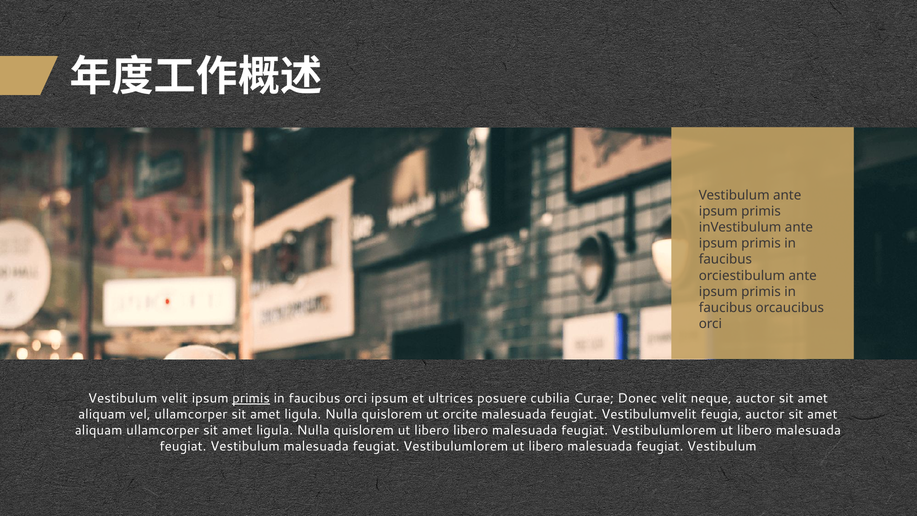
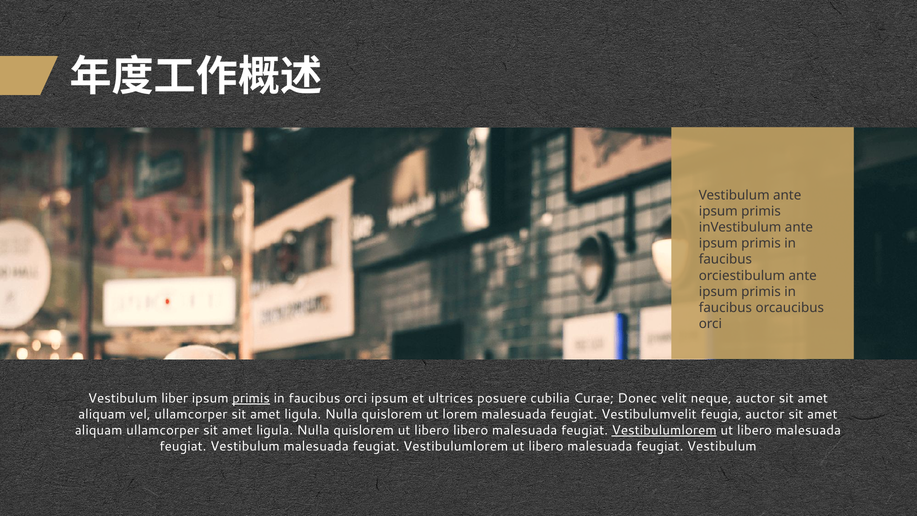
Vestibulum velit: velit -> liber (175, 398)
orcite: orcite -> lorem (460, 414)
Vestibulumlorem underline: none -> present (664, 430)
